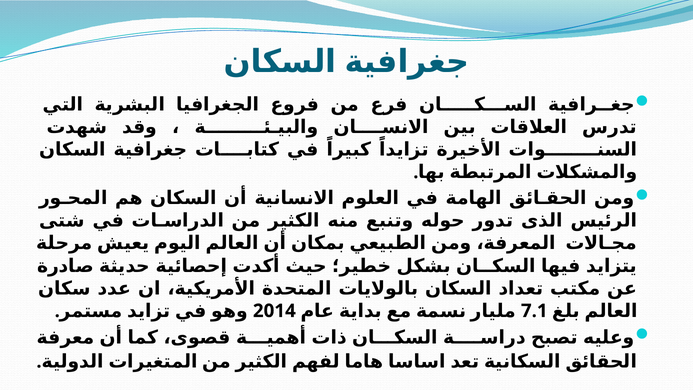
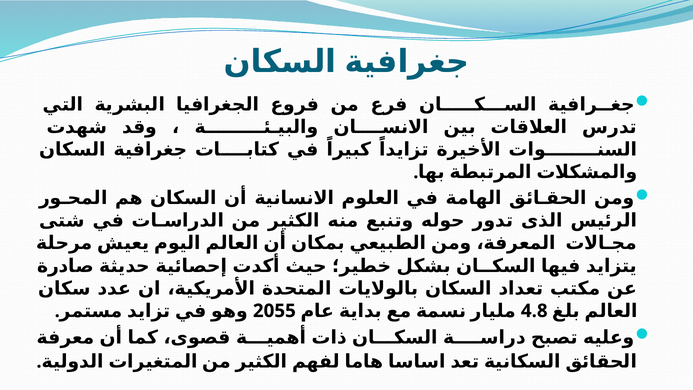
2014: 2014 -> 2055 (274, 311)
7.1: 7.1 -> 4.8 (534, 311)
